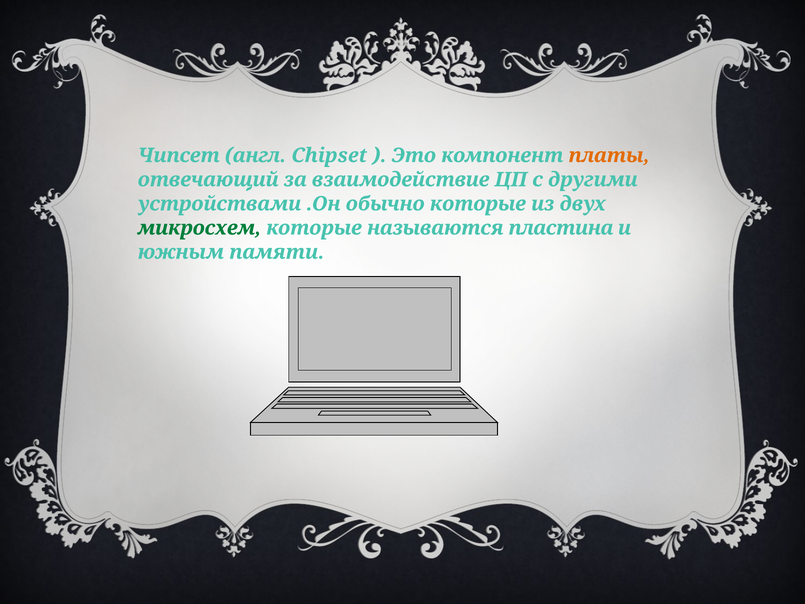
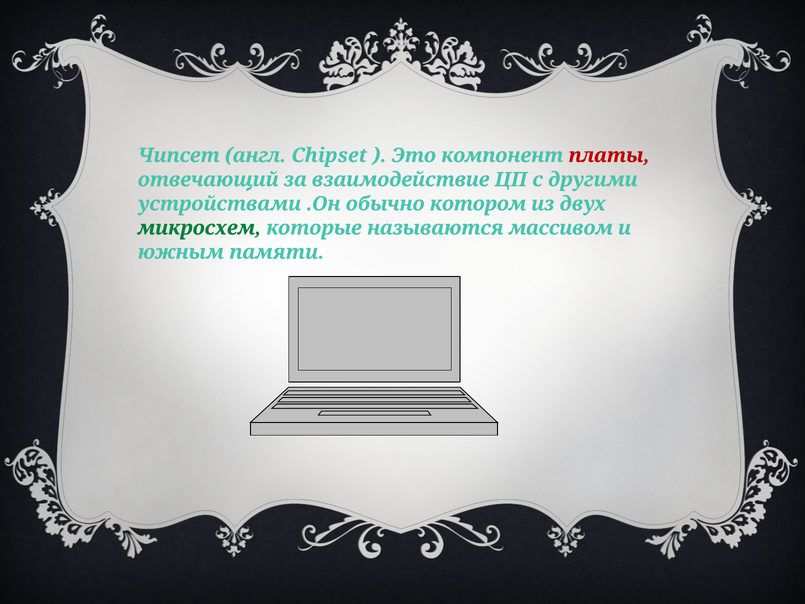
платы colour: orange -> red (609, 155)
обычно которые: которые -> котором (478, 204)
пластина: пластина -> массивом (561, 228)
